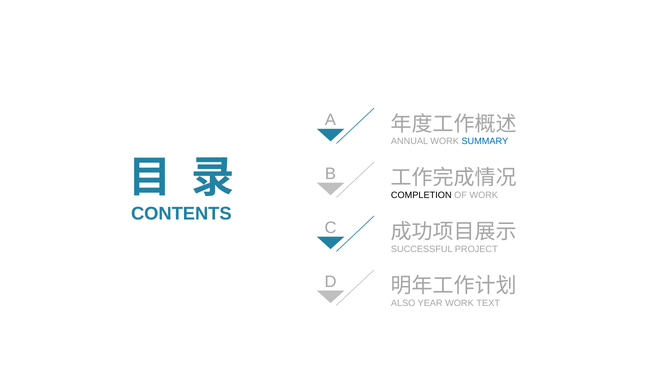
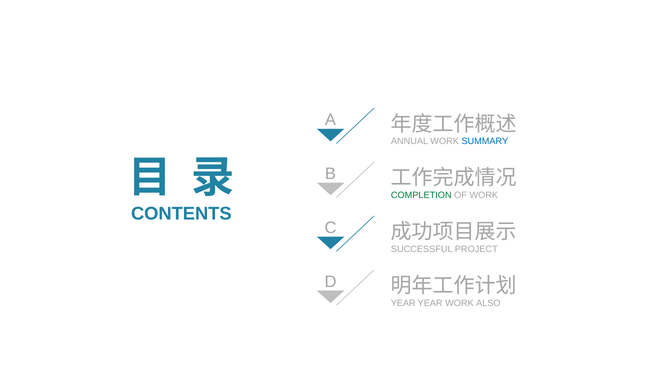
COMPLETION colour: black -> green (421, 195)
ALSO: ALSO -> YEAR (403, 303)
TEXT: TEXT -> ALSO (488, 303)
